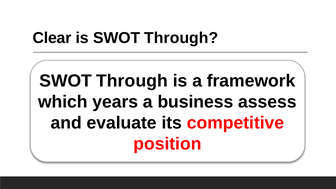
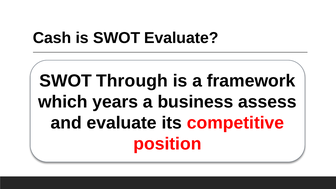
Clear: Clear -> Cash (52, 38)
is SWOT Through: Through -> Evaluate (181, 38)
